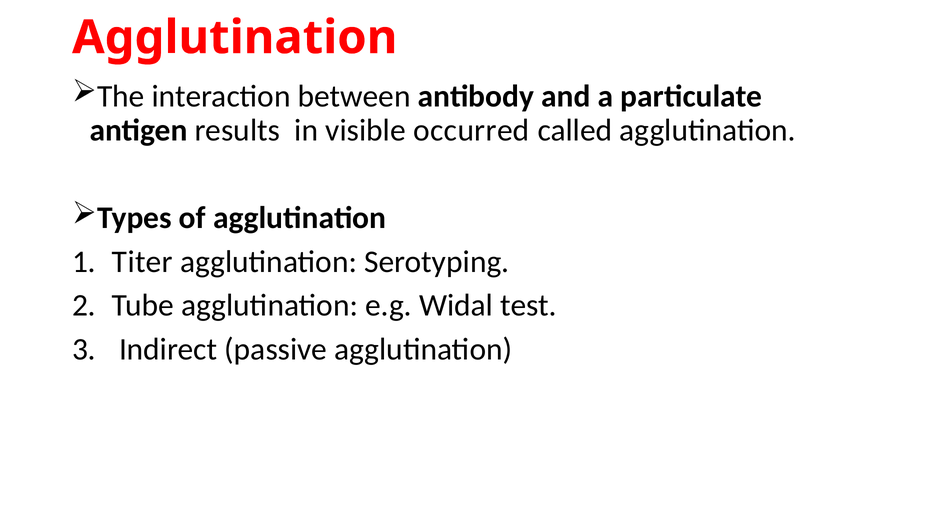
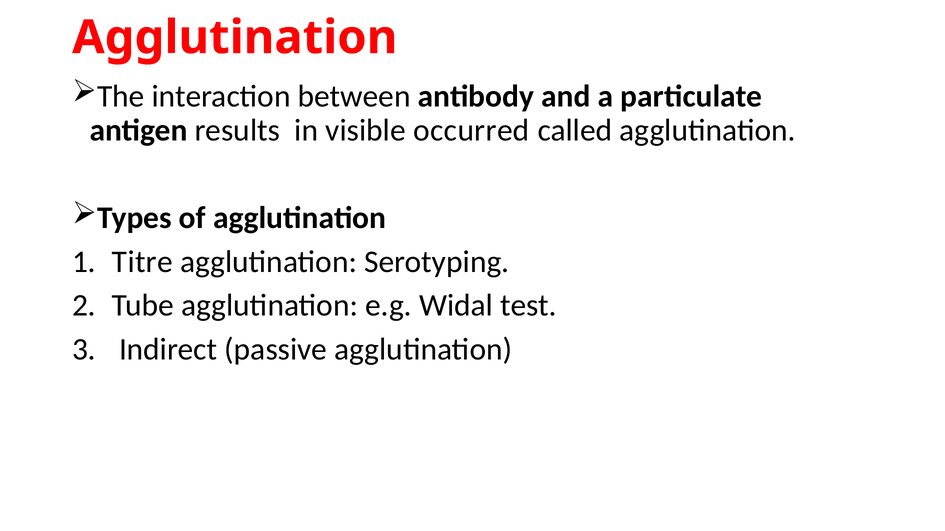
Titer: Titer -> Titre (142, 262)
